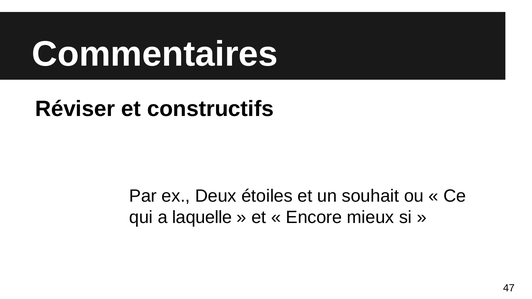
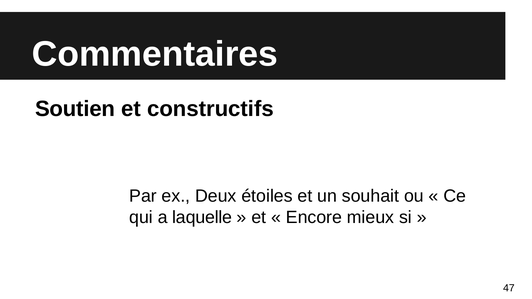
Réviser: Réviser -> Soutien (75, 109)
